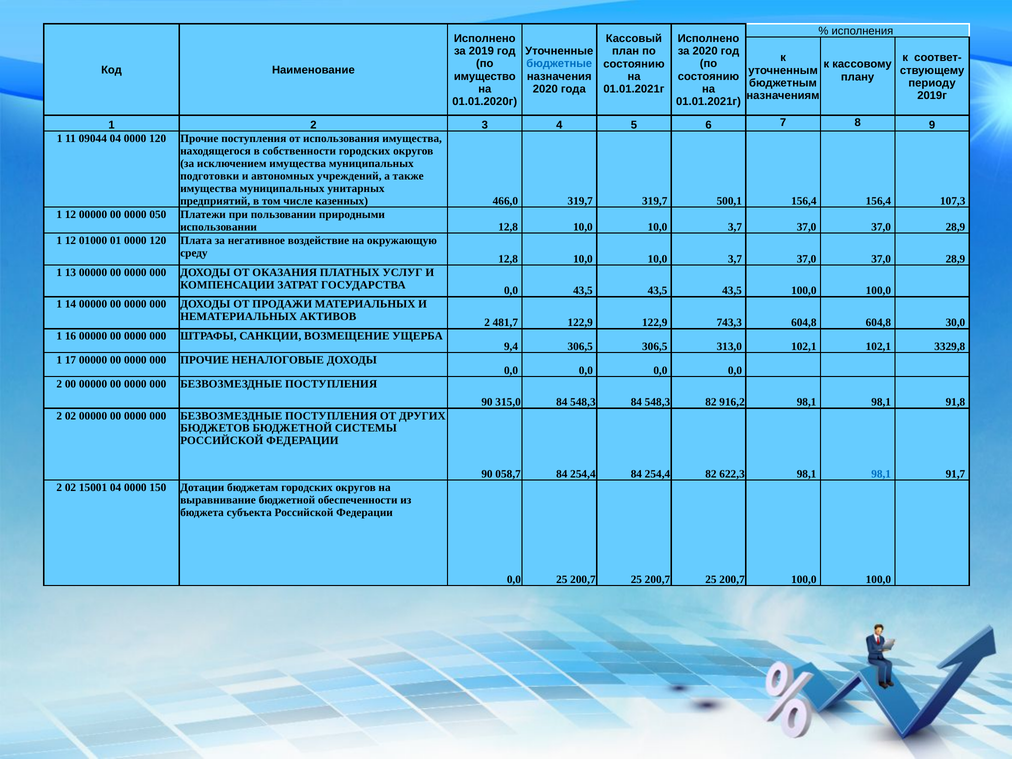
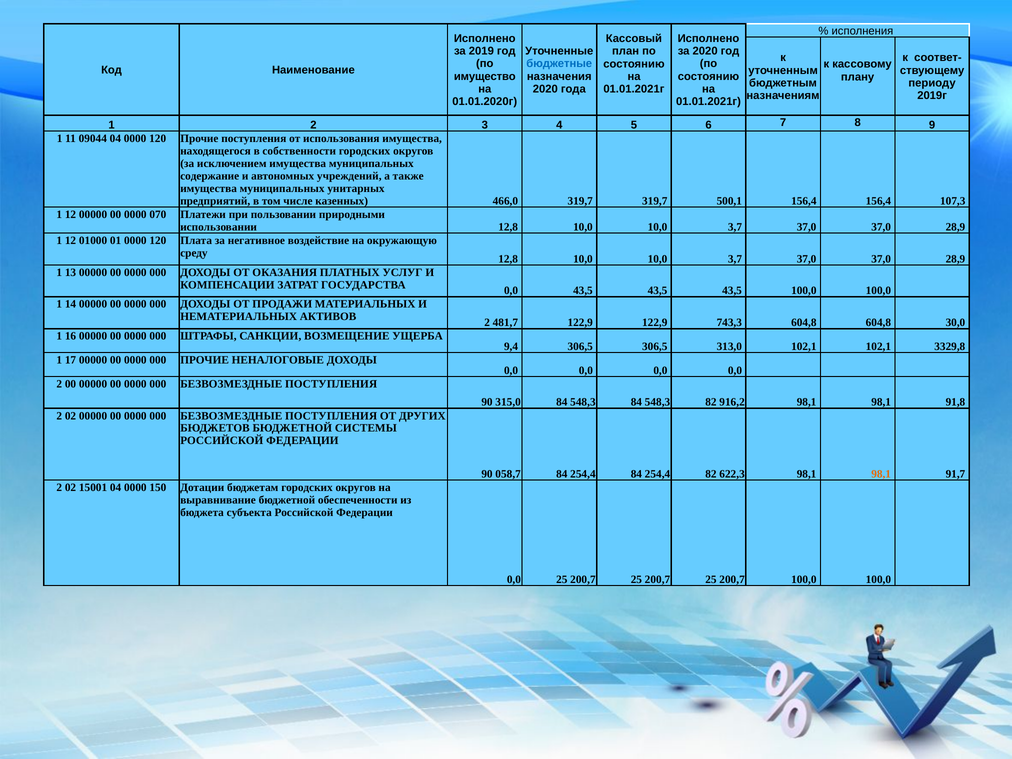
подготовки: подготовки -> содержание (210, 176)
050: 050 -> 070 (158, 214)
98,1 colour: blue -> orange (881, 474)
